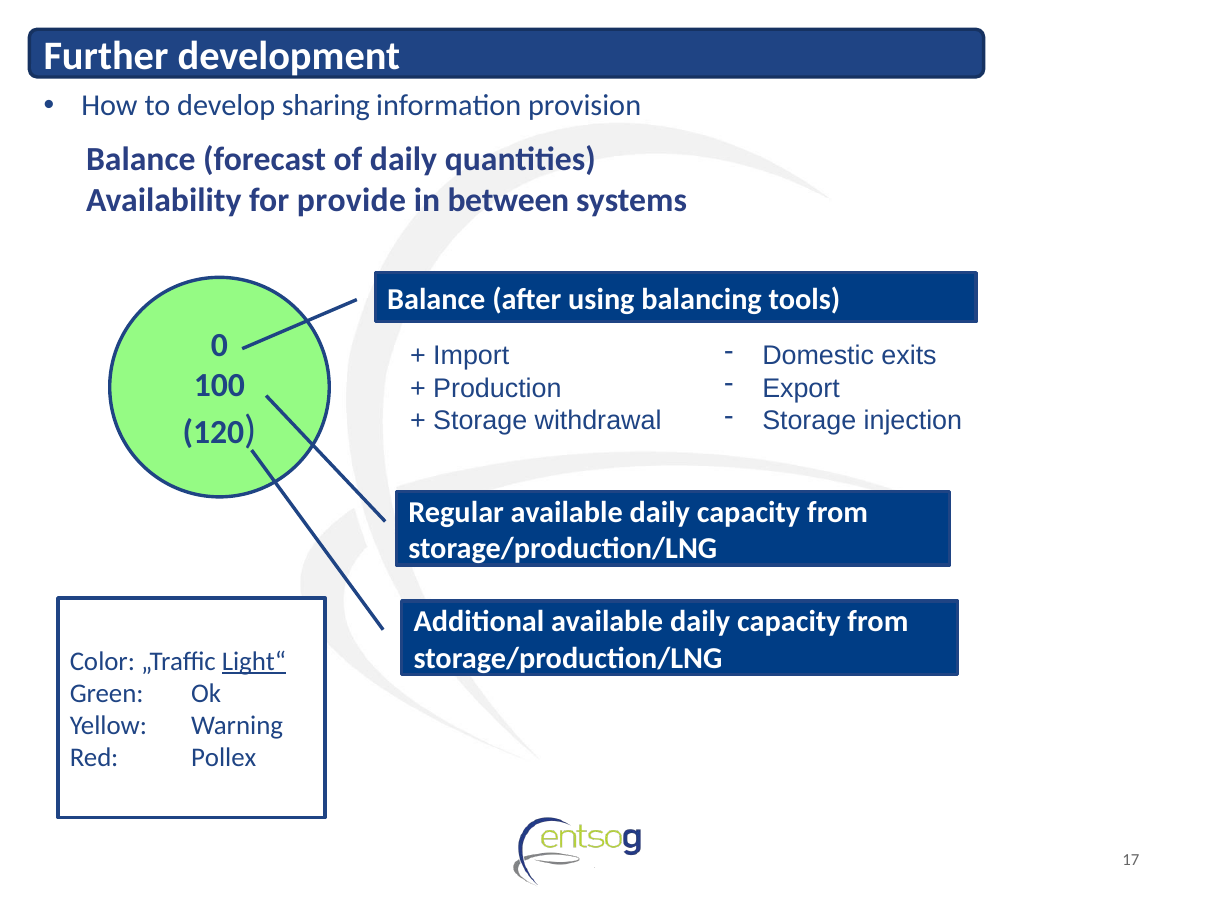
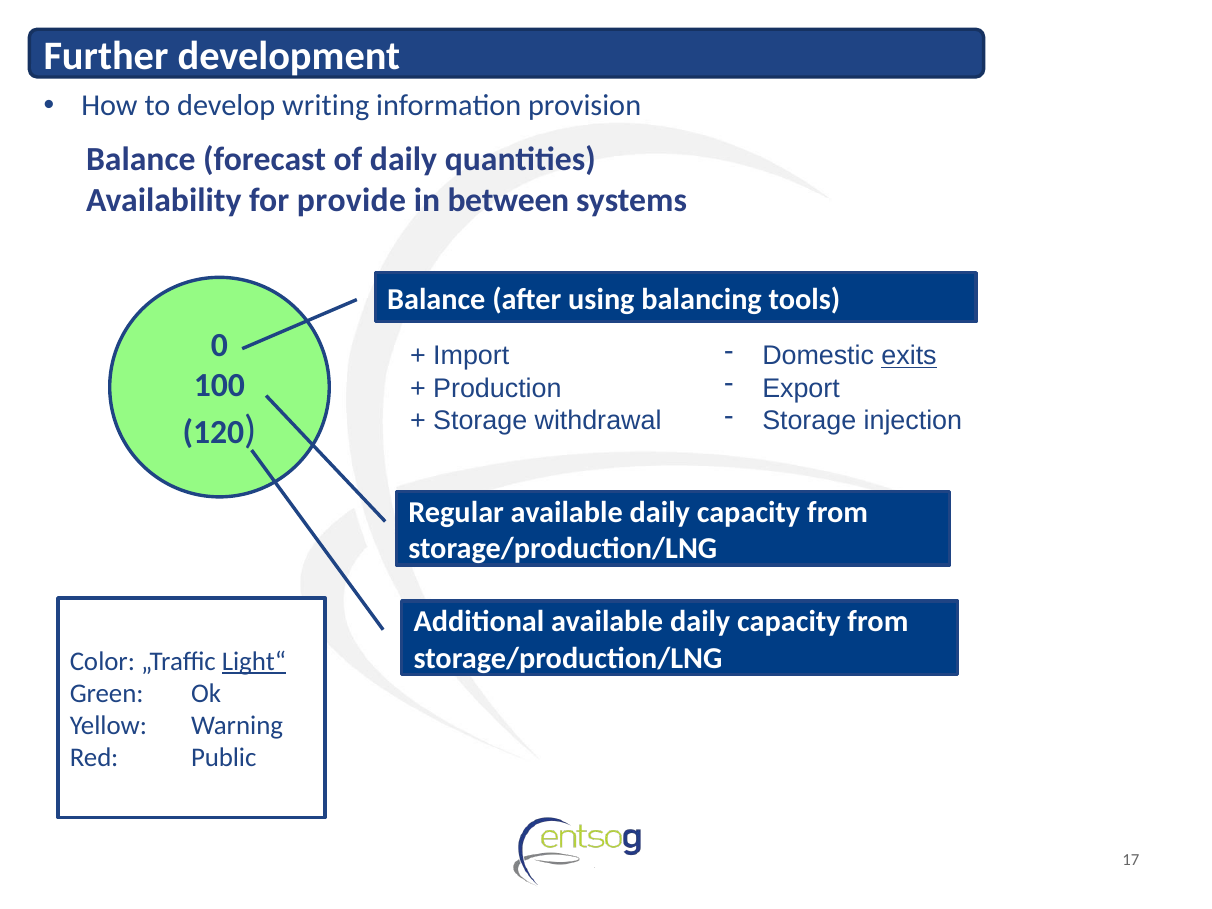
sharing: sharing -> writing (326, 106)
exits underline: none -> present (909, 356)
Pollex: Pollex -> Public (224, 758)
